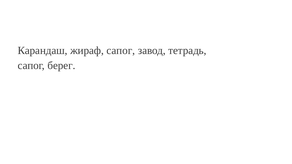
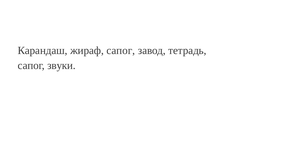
берег: берег -> звуки (62, 66)
